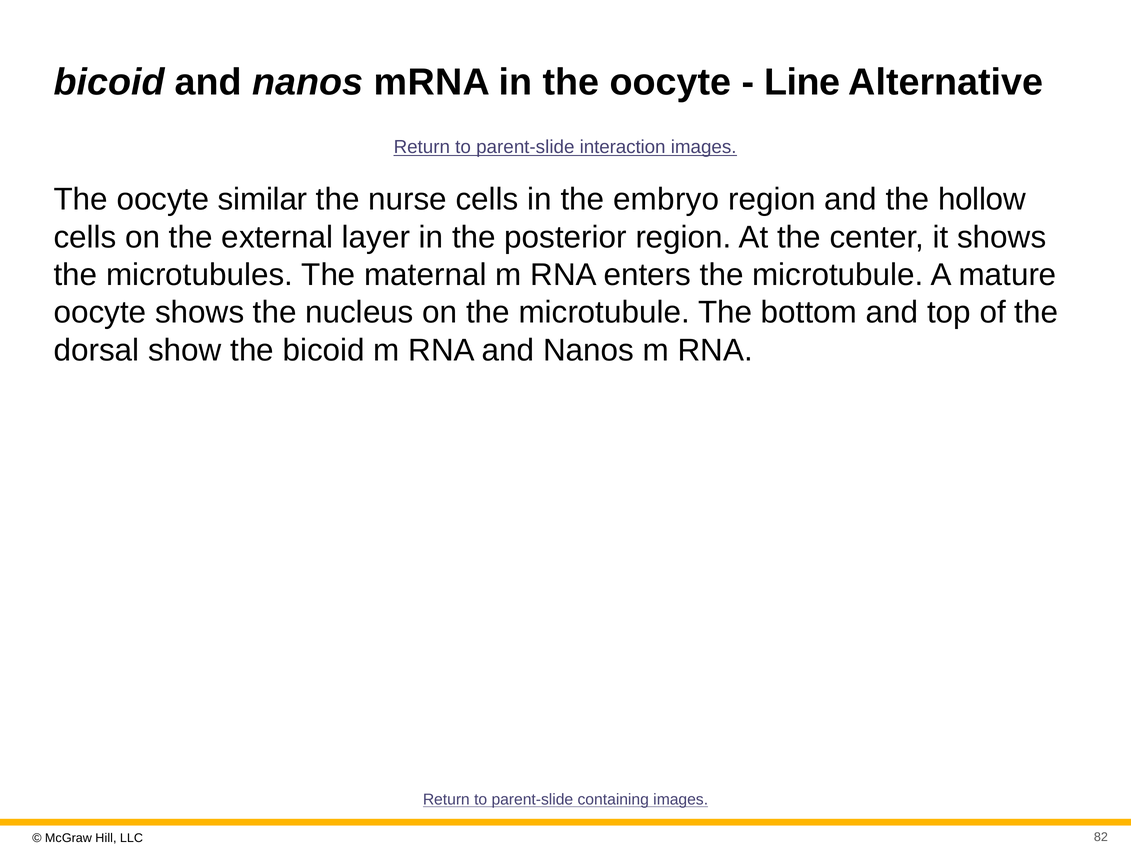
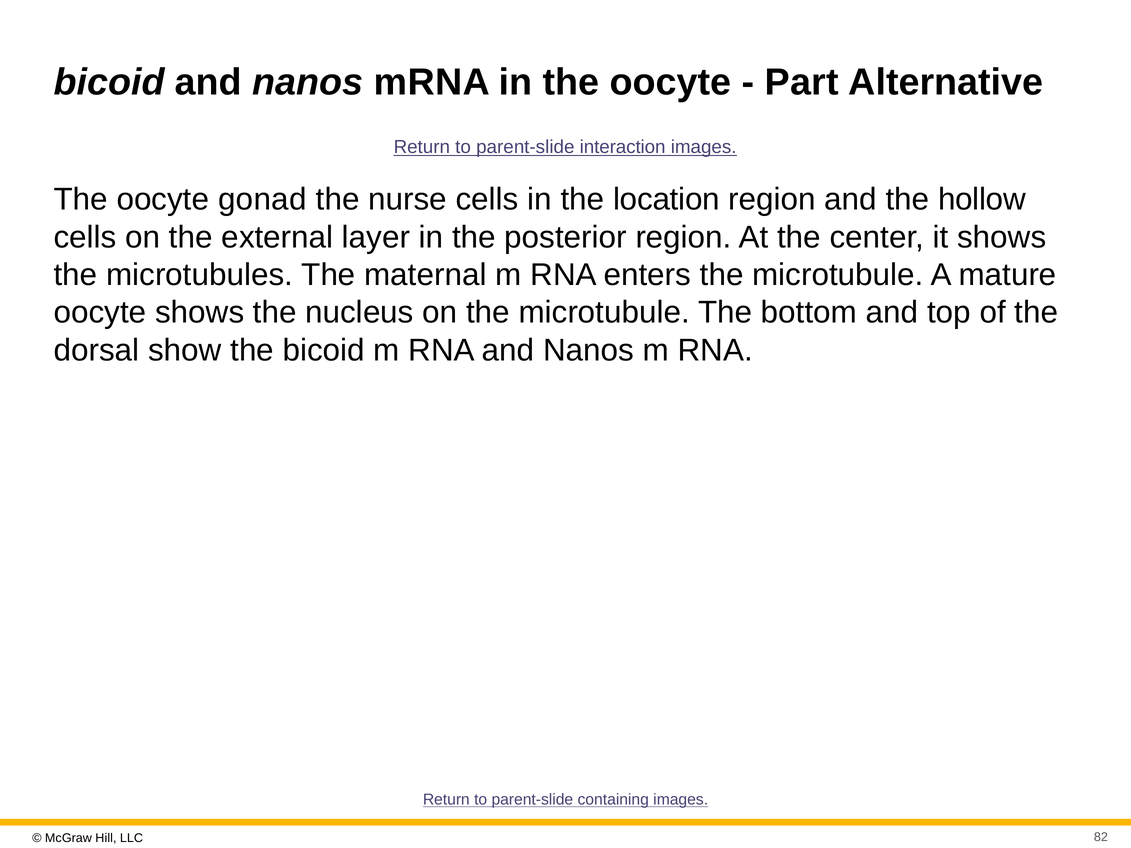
Line: Line -> Part (802, 82)
similar: similar -> gonad (262, 200)
embryo: embryo -> location (666, 200)
